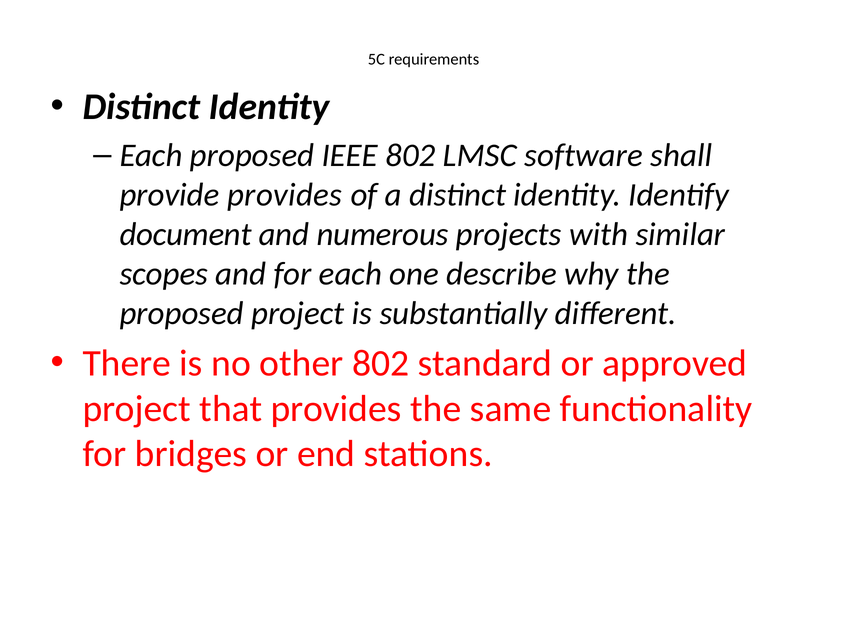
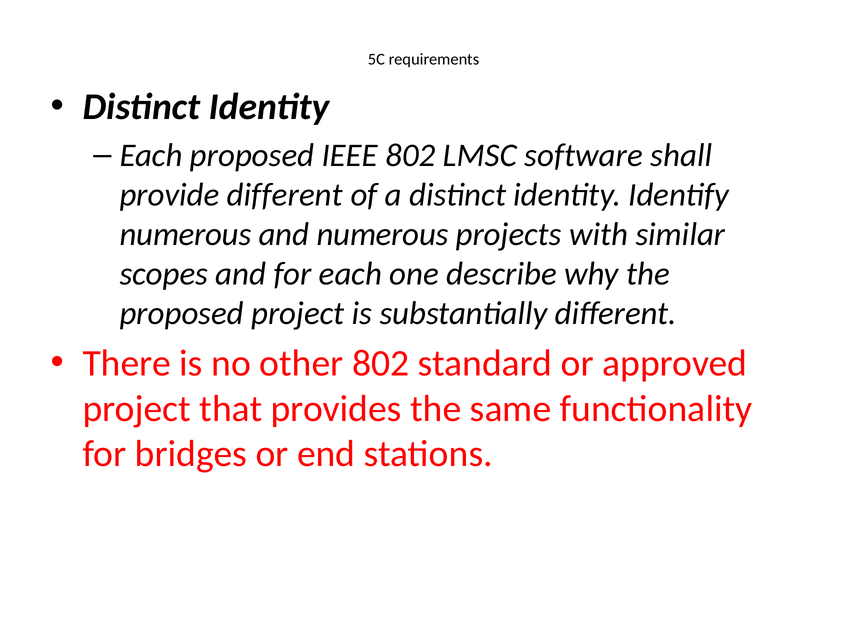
provide provides: provides -> different (285, 195)
document: document -> numerous (186, 234)
